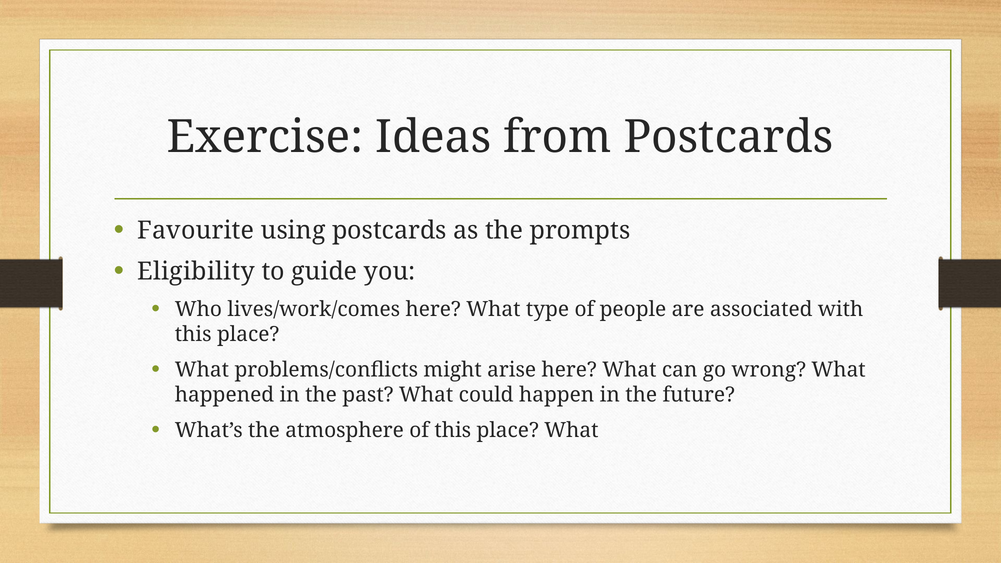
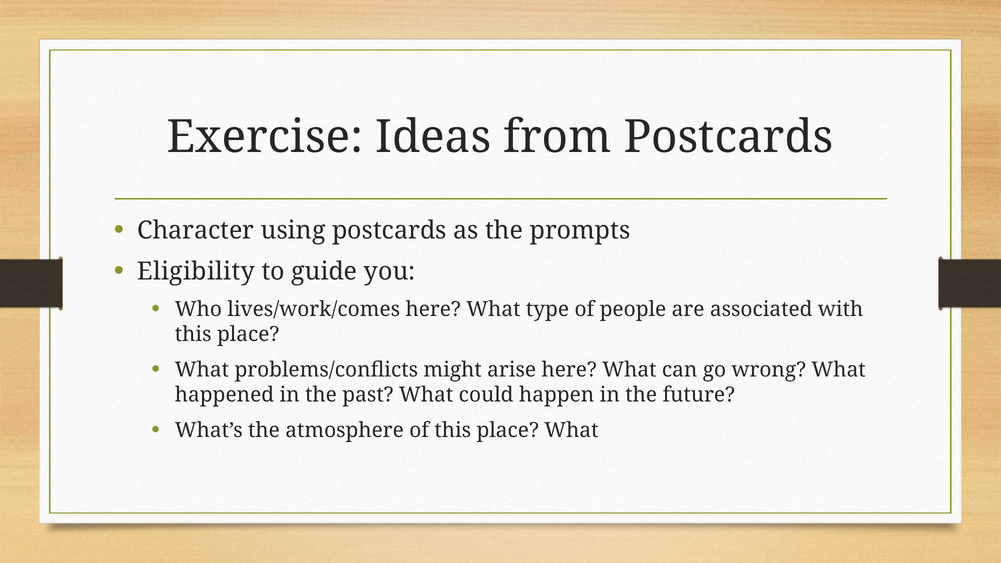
Favourite: Favourite -> Character (196, 230)
